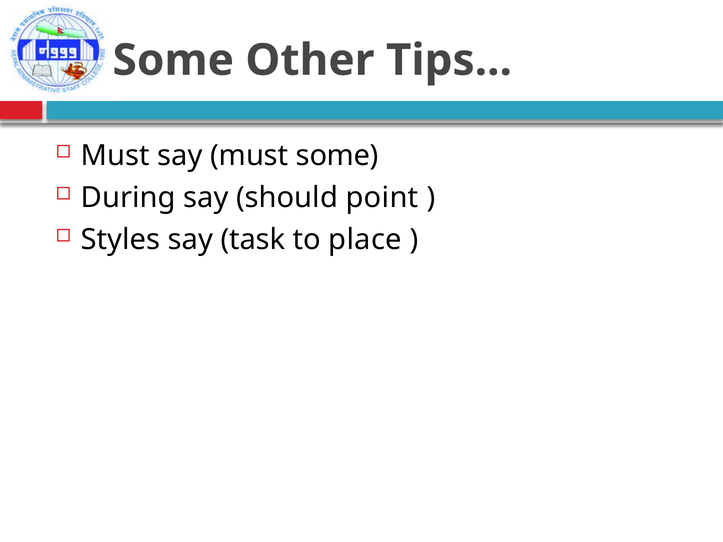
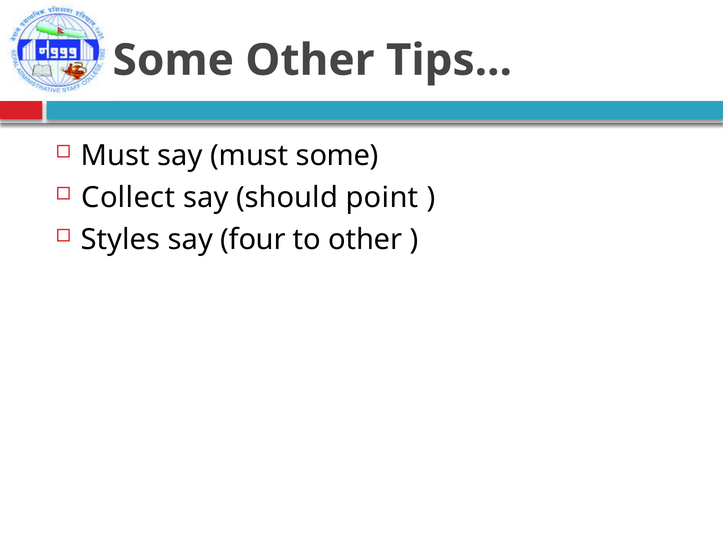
During: During -> Collect (128, 198)
task: task -> four (253, 240)
to place: place -> other (365, 240)
